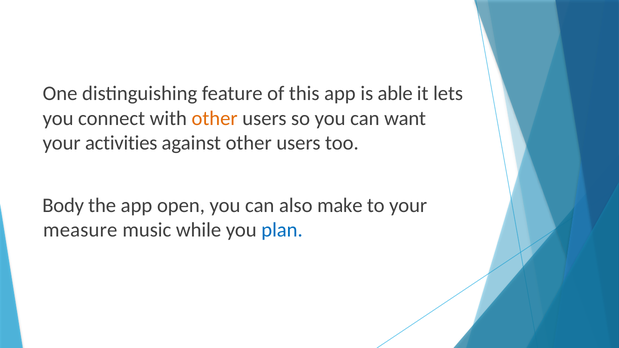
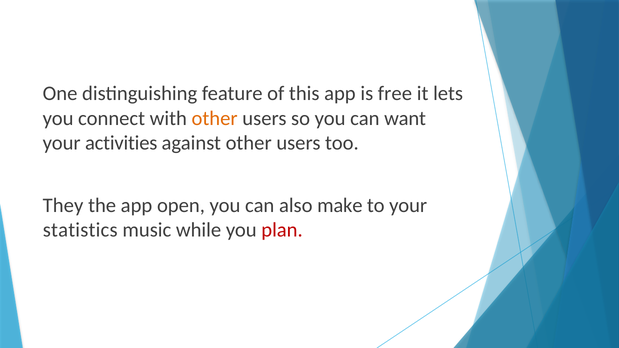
able: able -> free (395, 94)
Body: Body -> They (63, 205)
measure: measure -> statistics (80, 230)
plan colour: blue -> red (282, 230)
